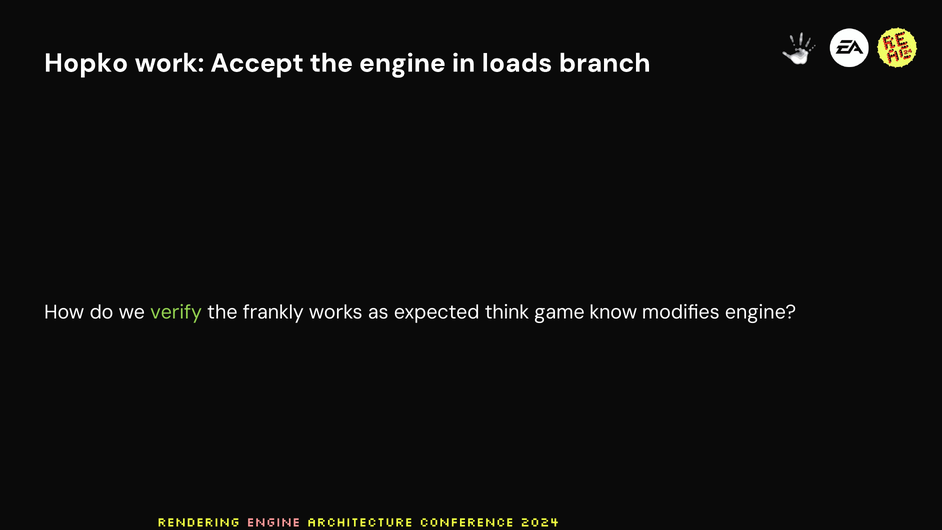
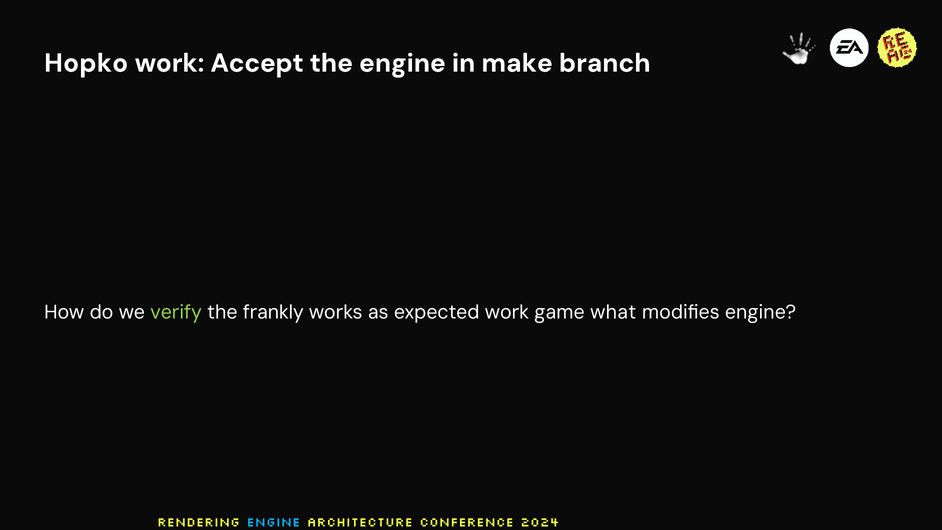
loads: loads -> make (517, 63)
expected think: think -> work (507, 312)
know: know -> what (613, 312)
Engine colour: pink -> light blue (273, 522)
